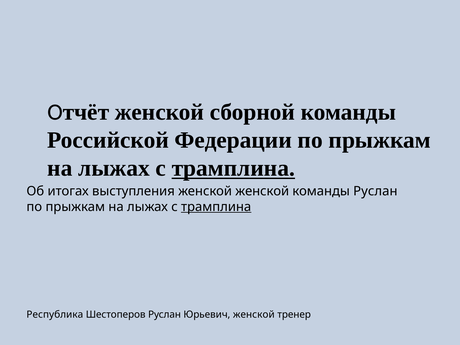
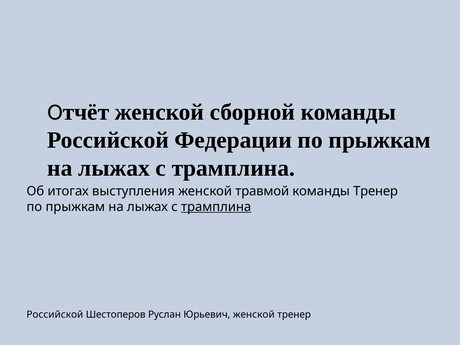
трамплина underline: present -> none (233, 168)
женской женской: женской -> травмой (262, 191)
команды Руслан: Руслан -> Тренер (376, 191)
Республика: Республика -> Российской (55, 315)
